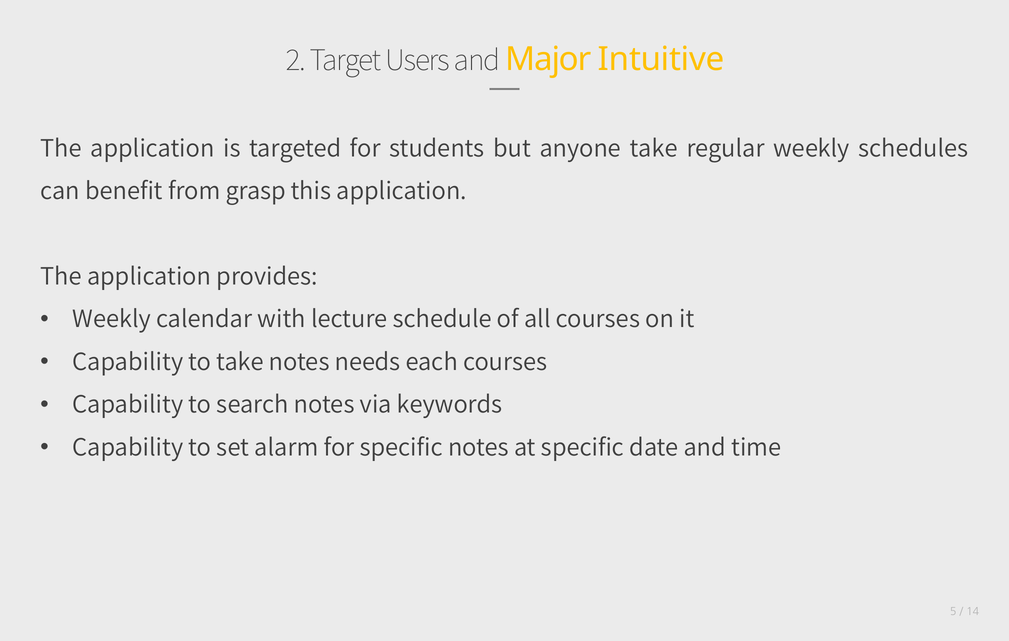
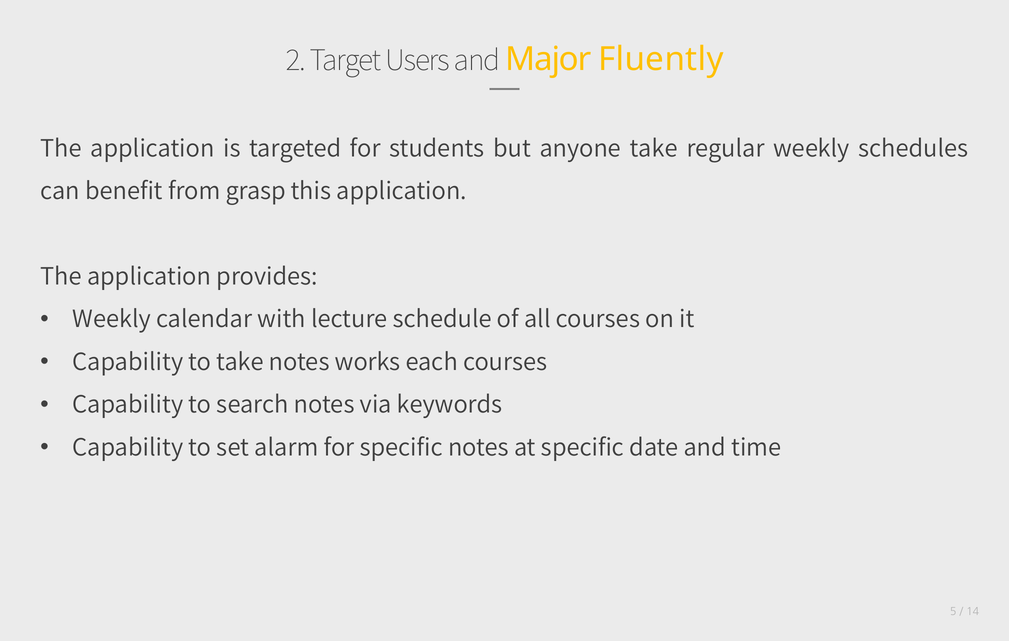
Intuitive: Intuitive -> Fluently (661, 59)
needs: needs -> works (368, 362)
